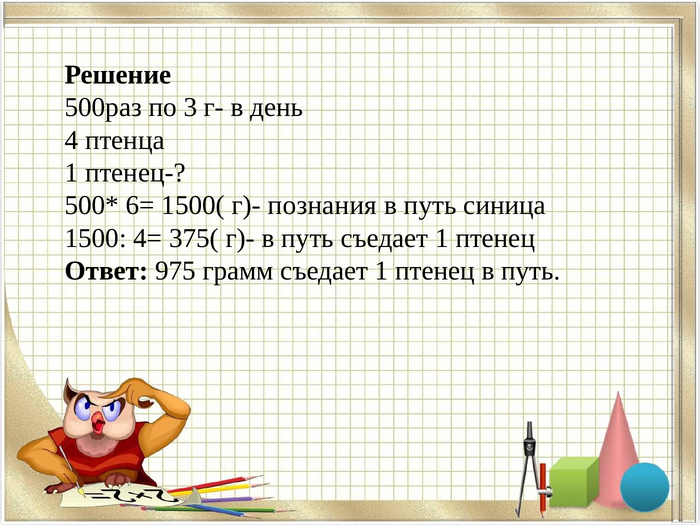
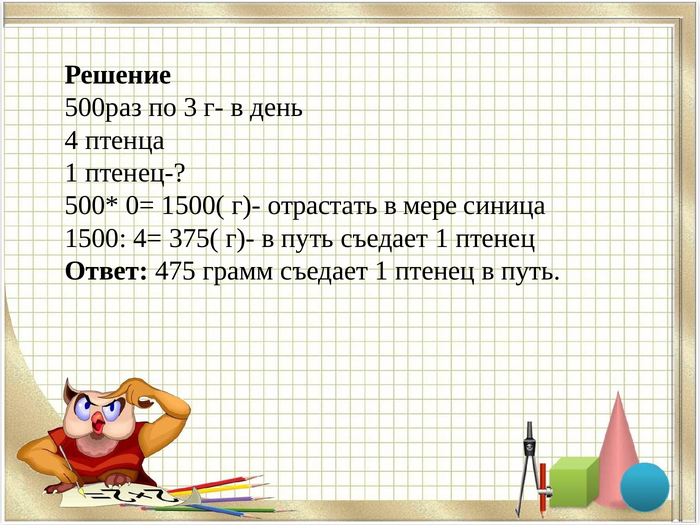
6=: 6= -> 0= (140, 205)
познания: познания -> отрастать (323, 205)
путь: путь -> мере (430, 205)
975: 975 -> 475 (175, 271)
